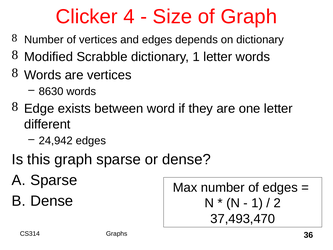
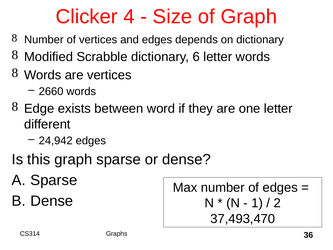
dictionary 1: 1 -> 6 (196, 57)
8630: 8630 -> 2660 (51, 91)
